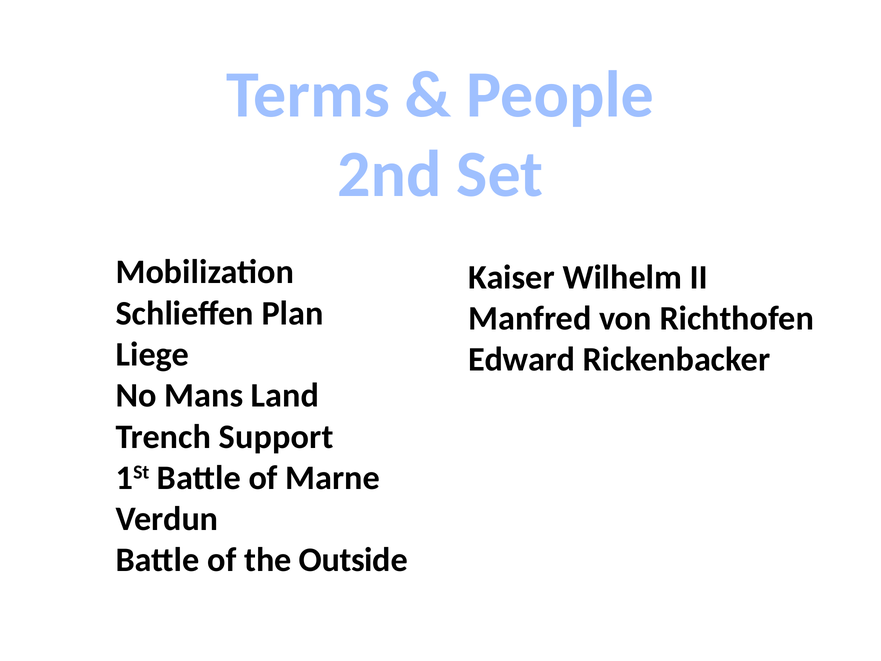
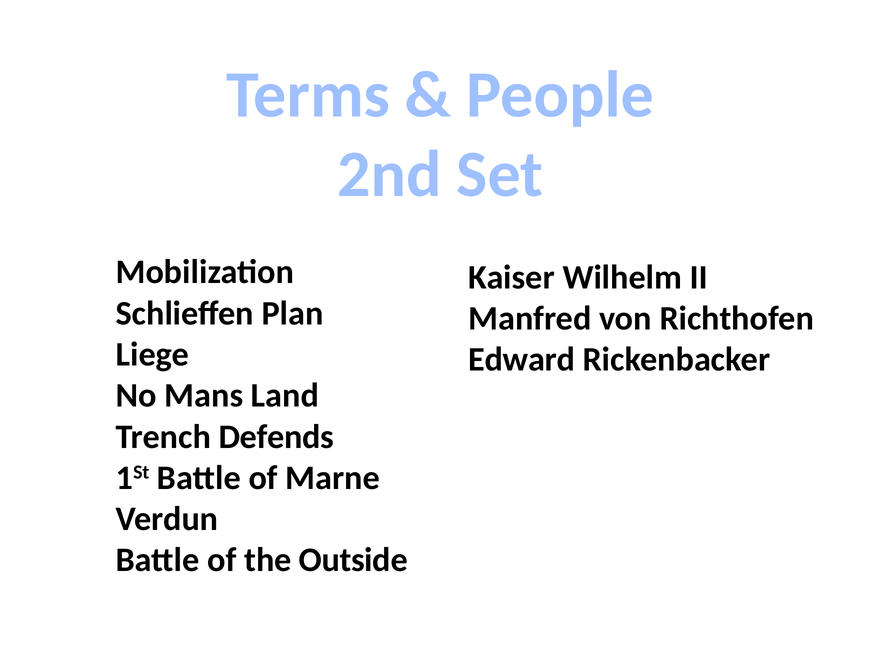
Support: Support -> Defends (276, 437)
